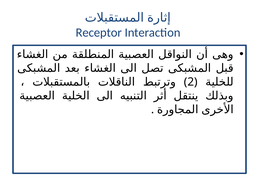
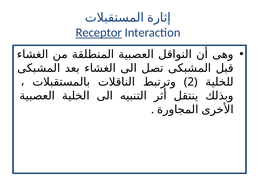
Receptor underline: none -> present (99, 33)
